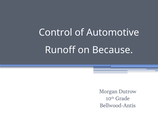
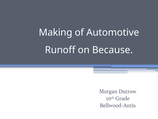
Control: Control -> Making (56, 32)
